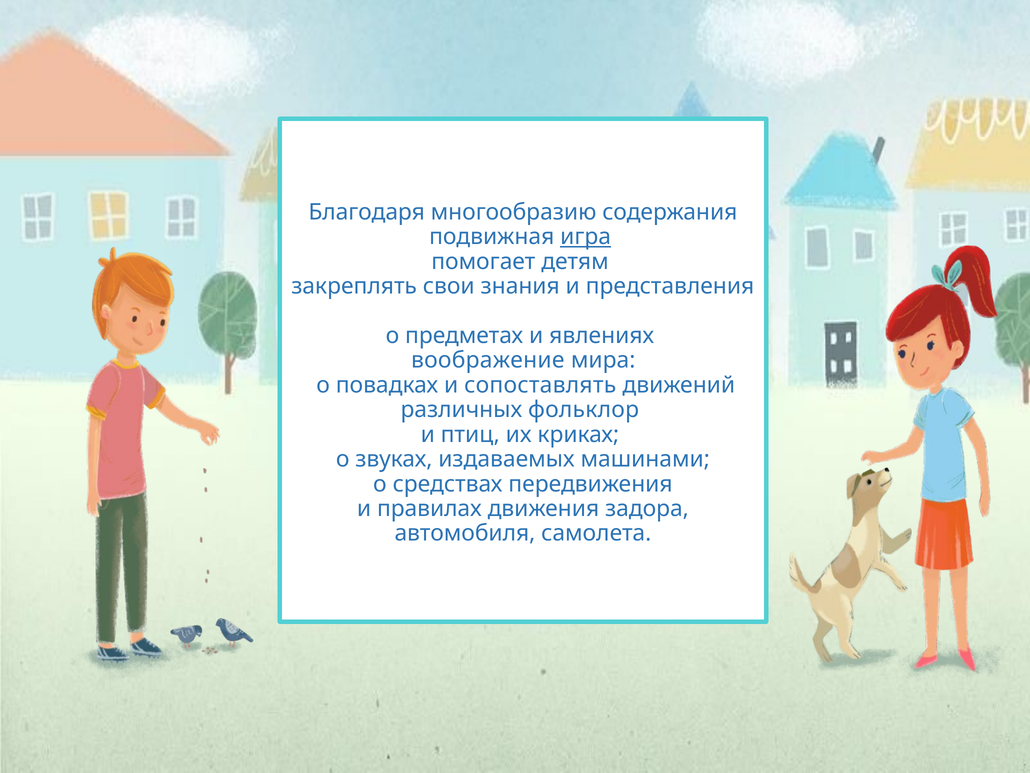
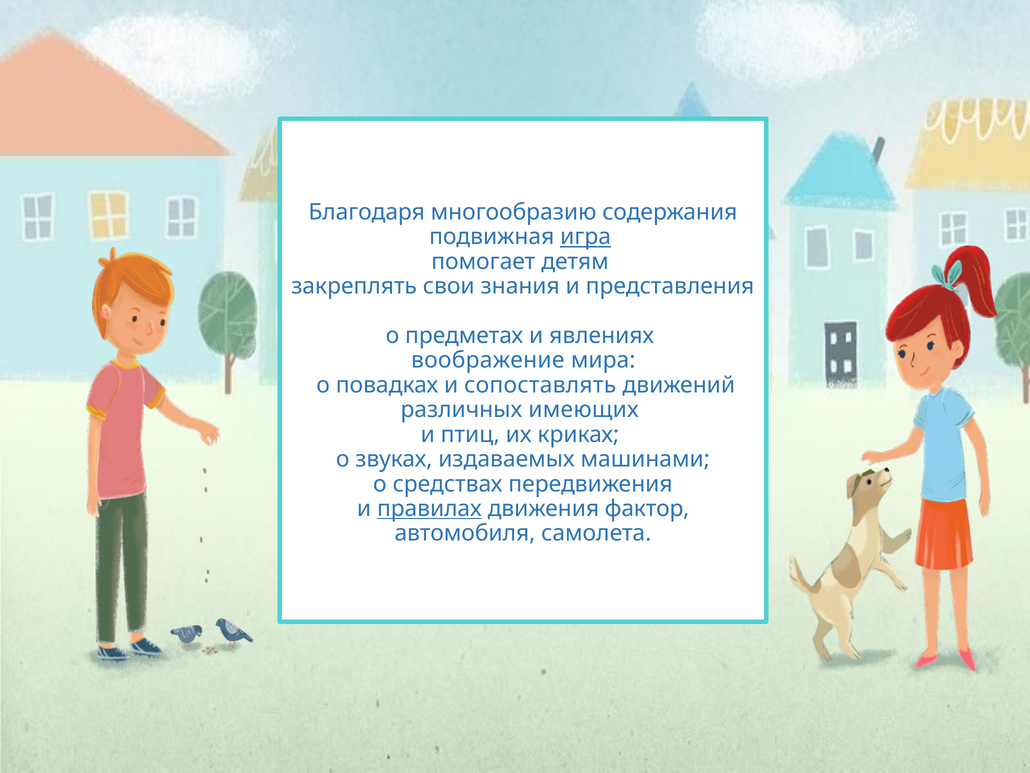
фольклор: фольклор -> имеющих (584, 410)
правилах underline: none -> present (429, 508)
задора: задора -> фактор (647, 508)
